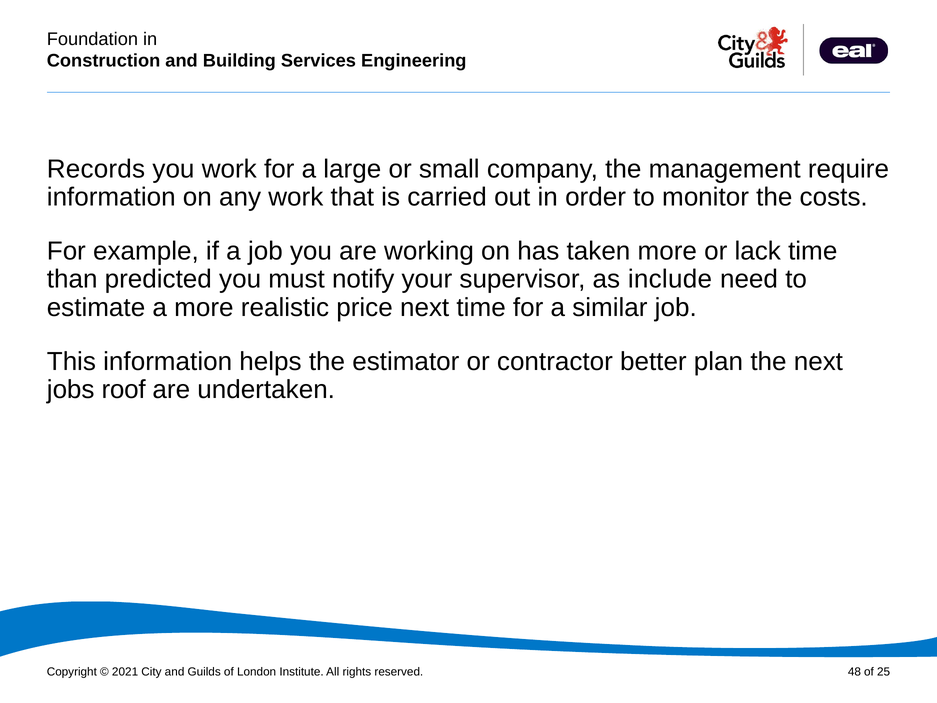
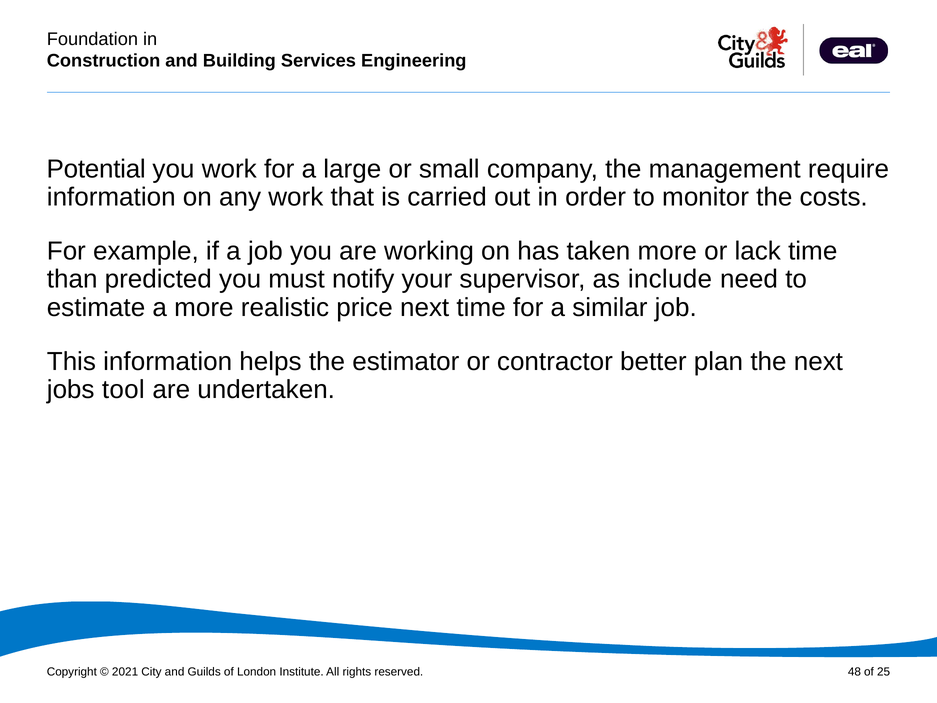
Records: Records -> Potential (96, 169)
roof: roof -> tool (123, 390)
